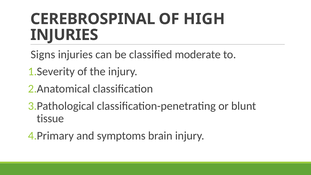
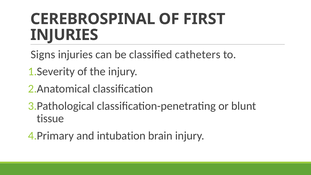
HIGH: HIGH -> FIRST (204, 19)
moderate: moderate -> catheters (198, 54)
symptoms: symptoms -> intubation (121, 136)
